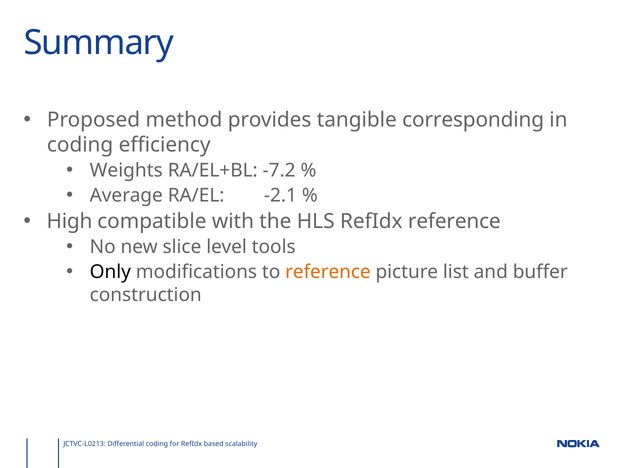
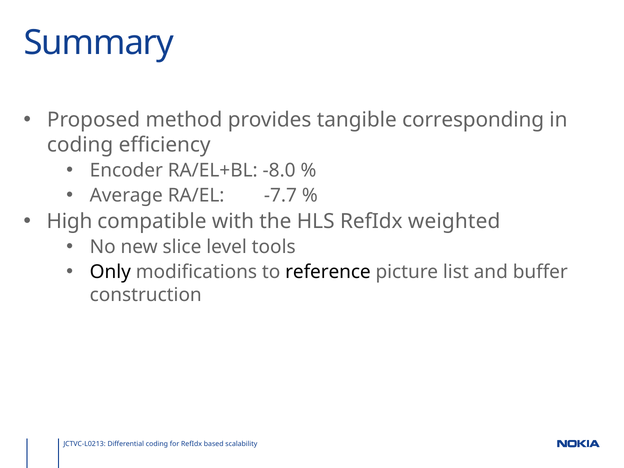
Weights: Weights -> Encoder (126, 171)
-7.2: -7.2 -> -8.0 (279, 171)
-2.1: -2.1 -> -7.7 (280, 195)
RefIdx reference: reference -> weighted (454, 221)
reference colour: orange -> black (328, 272)
